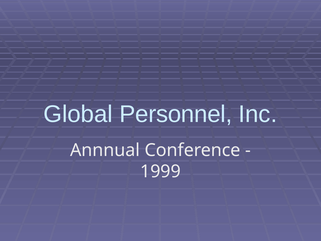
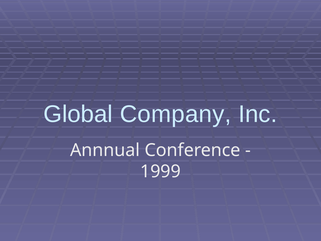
Personnel: Personnel -> Company (176, 114)
